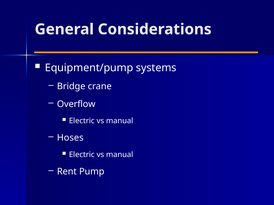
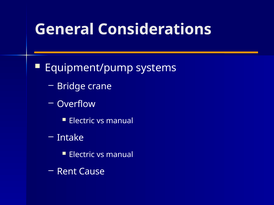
Hoses: Hoses -> Intake (70, 138)
Pump: Pump -> Cause (92, 172)
